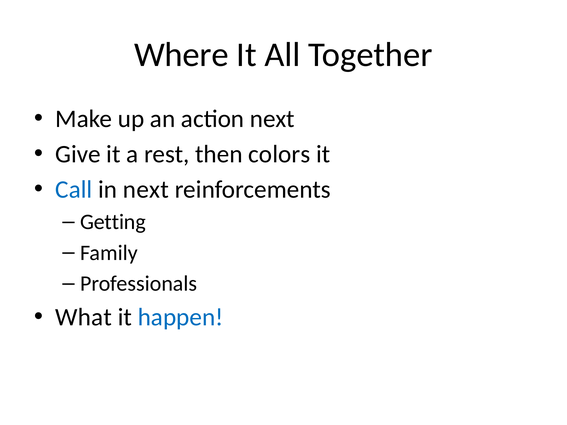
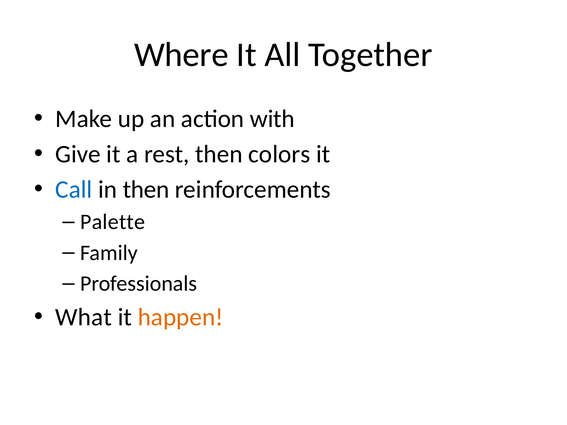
action next: next -> with (272, 119)
in next: next -> then (146, 190)
Getting: Getting -> Palette (113, 222)
happen colour: blue -> orange (181, 318)
